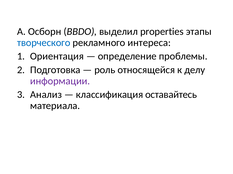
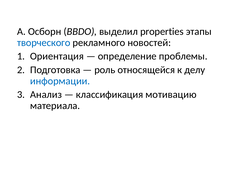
интереса: интереса -> новостей (149, 43)
информации colour: purple -> blue (60, 81)
оставайтесь: оставайтесь -> мотивацию (171, 95)
